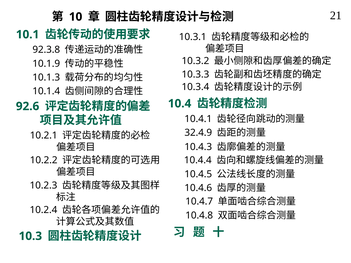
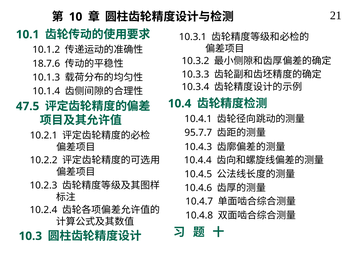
92.3.8: 92.3.8 -> 10.1.2 (46, 50)
10.1.9: 10.1.9 -> 18.7.6 (46, 64)
92.6: 92.6 -> 47.5 (28, 106)
32.4.9: 32.4.9 -> 95.7.7 (198, 133)
